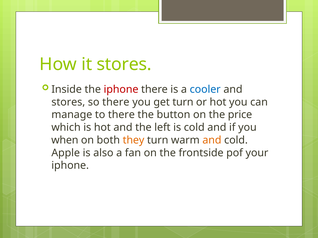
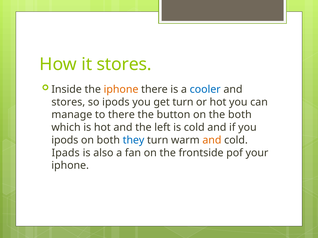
iphone colour: red -> orange (121, 90)
so there: there -> ipods (116, 102)
the price: price -> both (240, 115)
when: when -> ipods (65, 140)
they colour: orange -> blue (134, 140)
Apple: Apple -> Ipads (66, 153)
